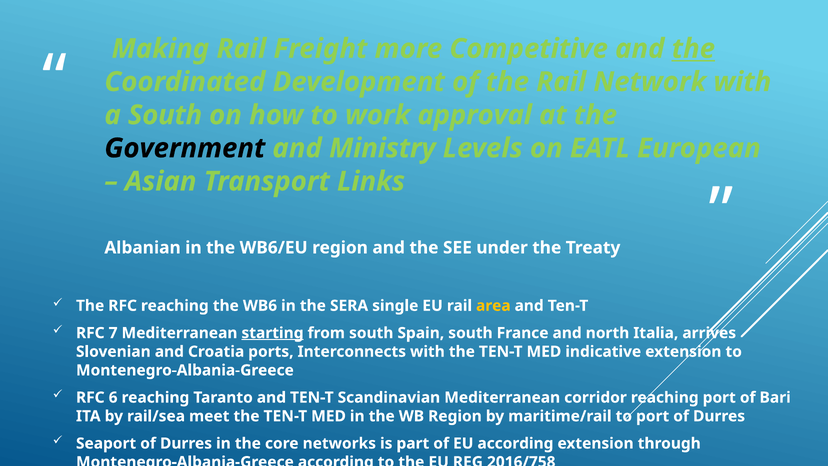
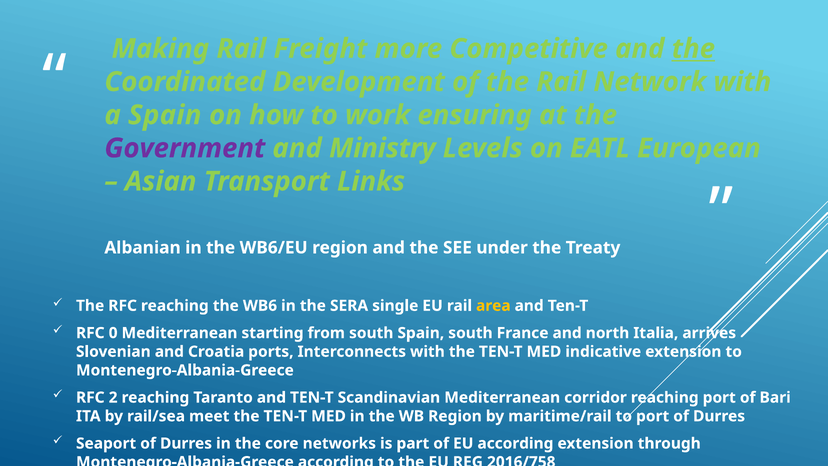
a South: South -> Spain (165, 115)
approval: approval -> ensuring (475, 115)
Government colour: black -> purple (185, 148)
7: 7 -> 0 (113, 333)
starting underline: present -> none (272, 333)
6: 6 -> 2 (113, 397)
